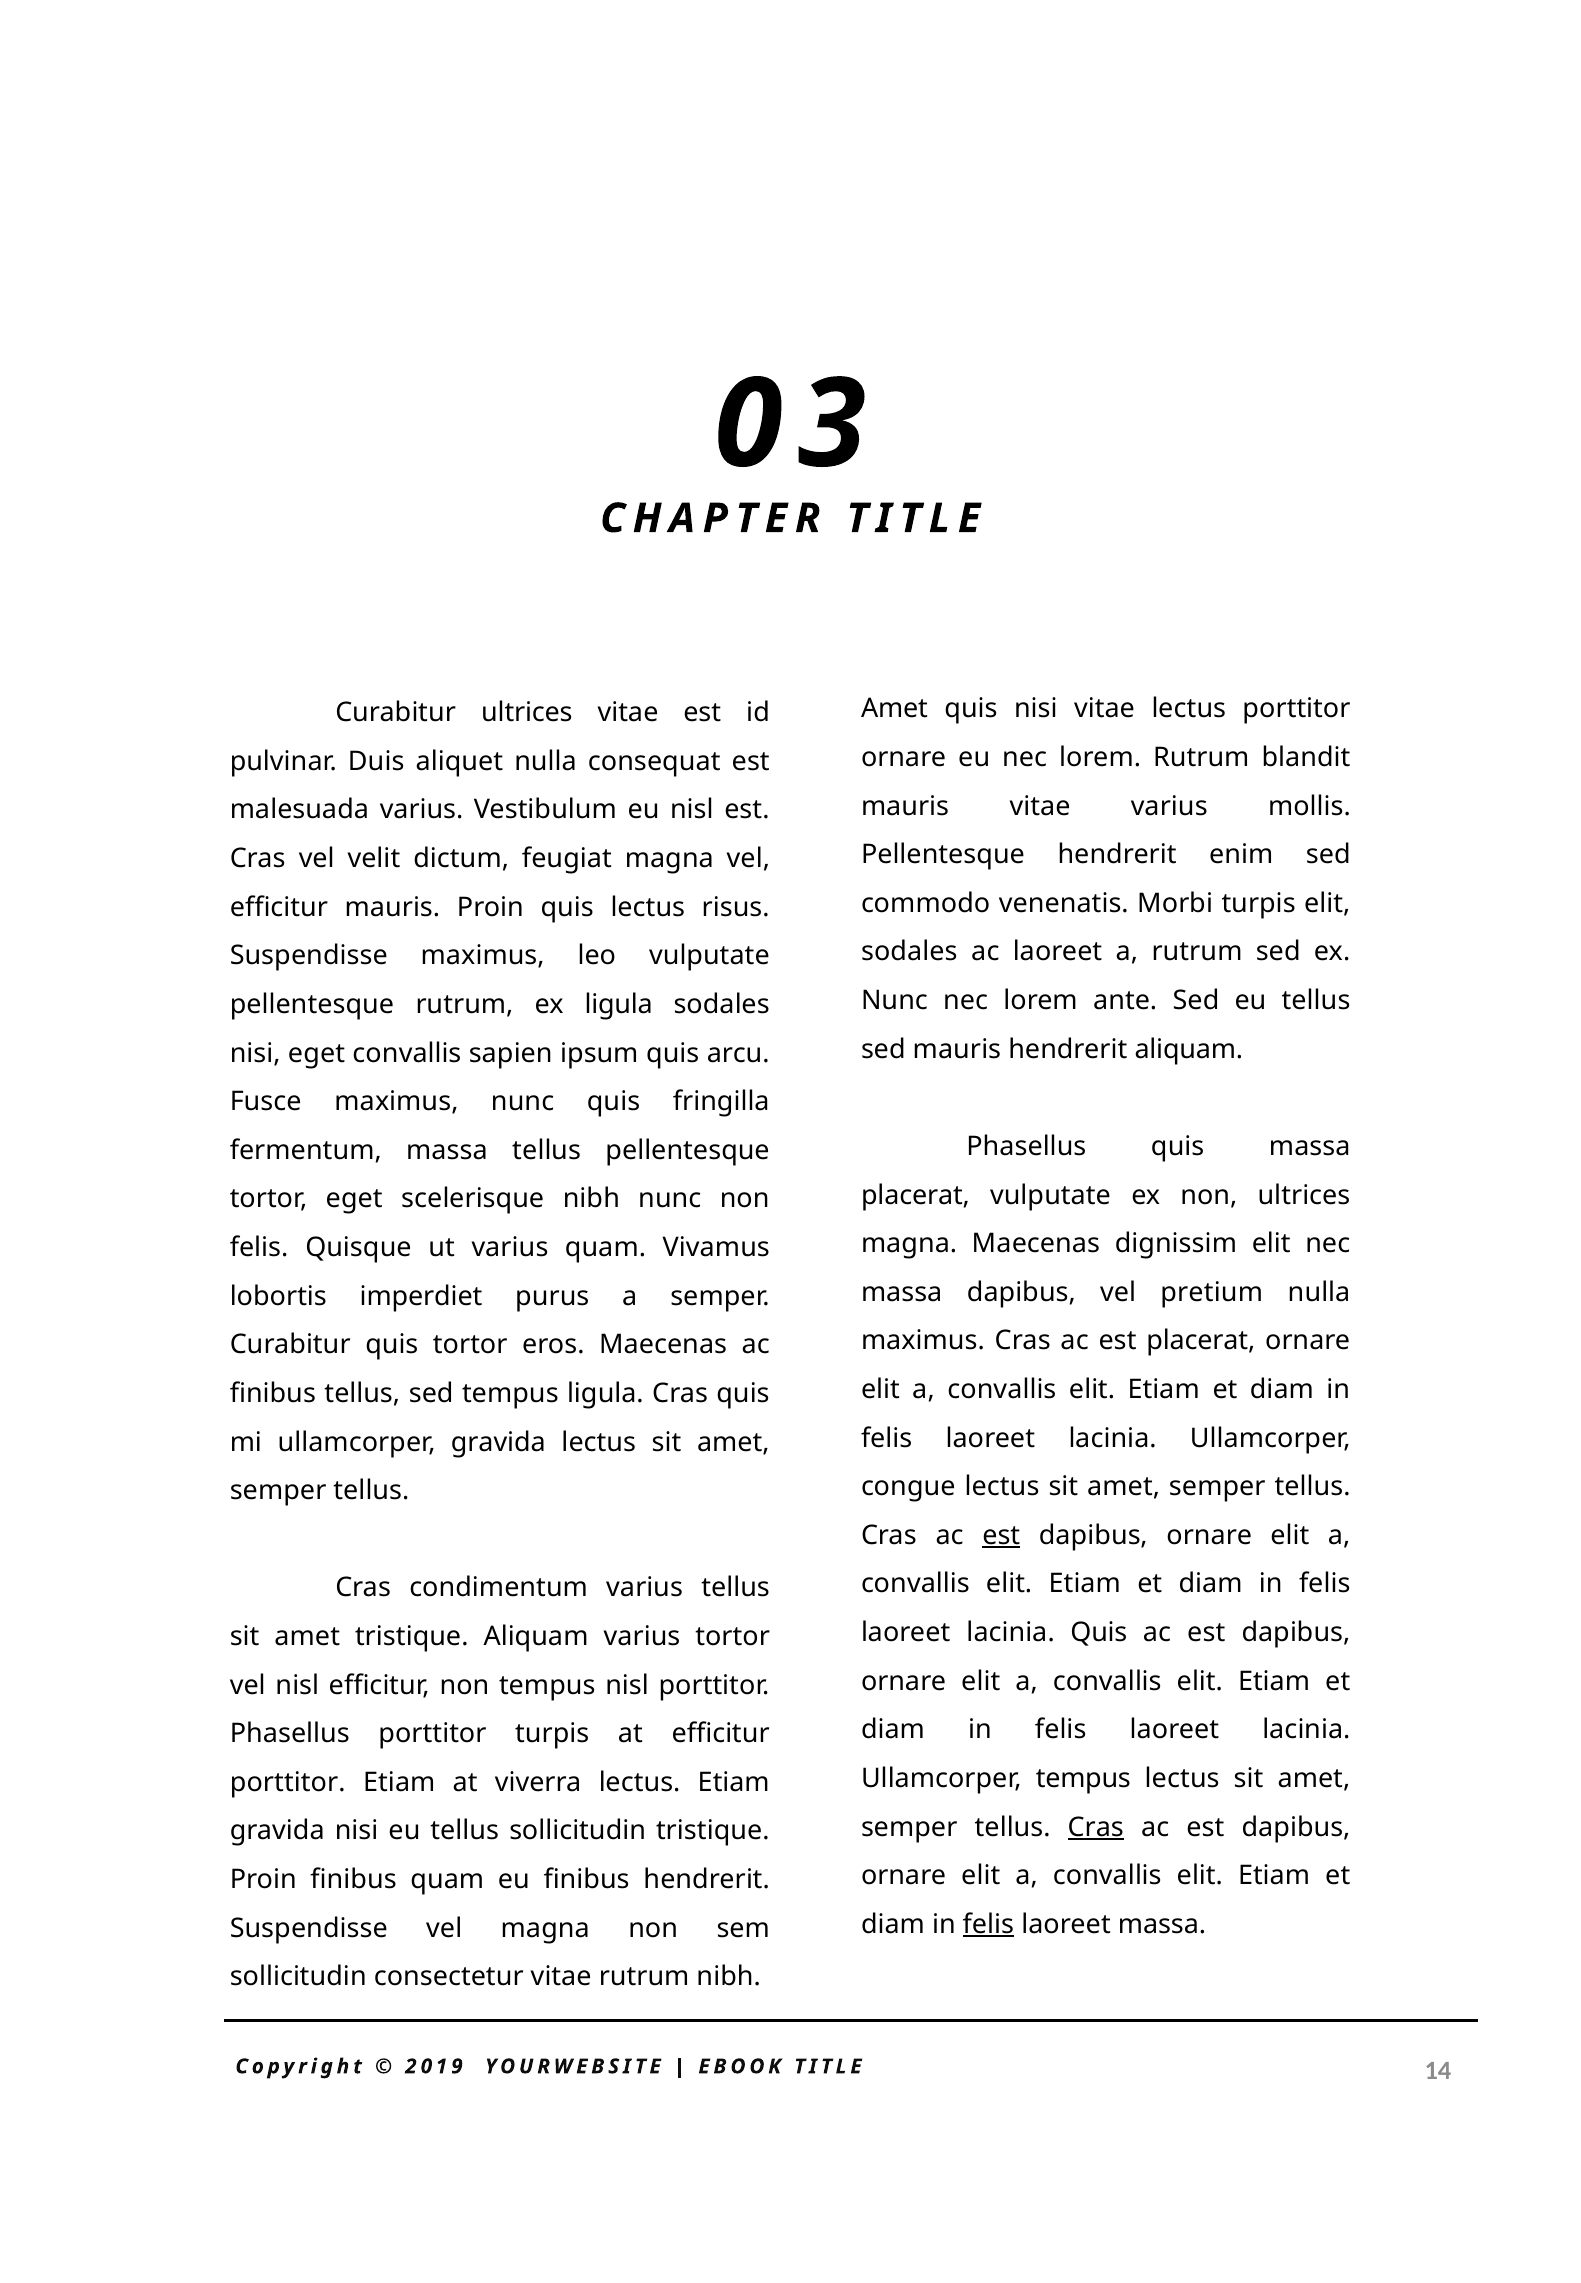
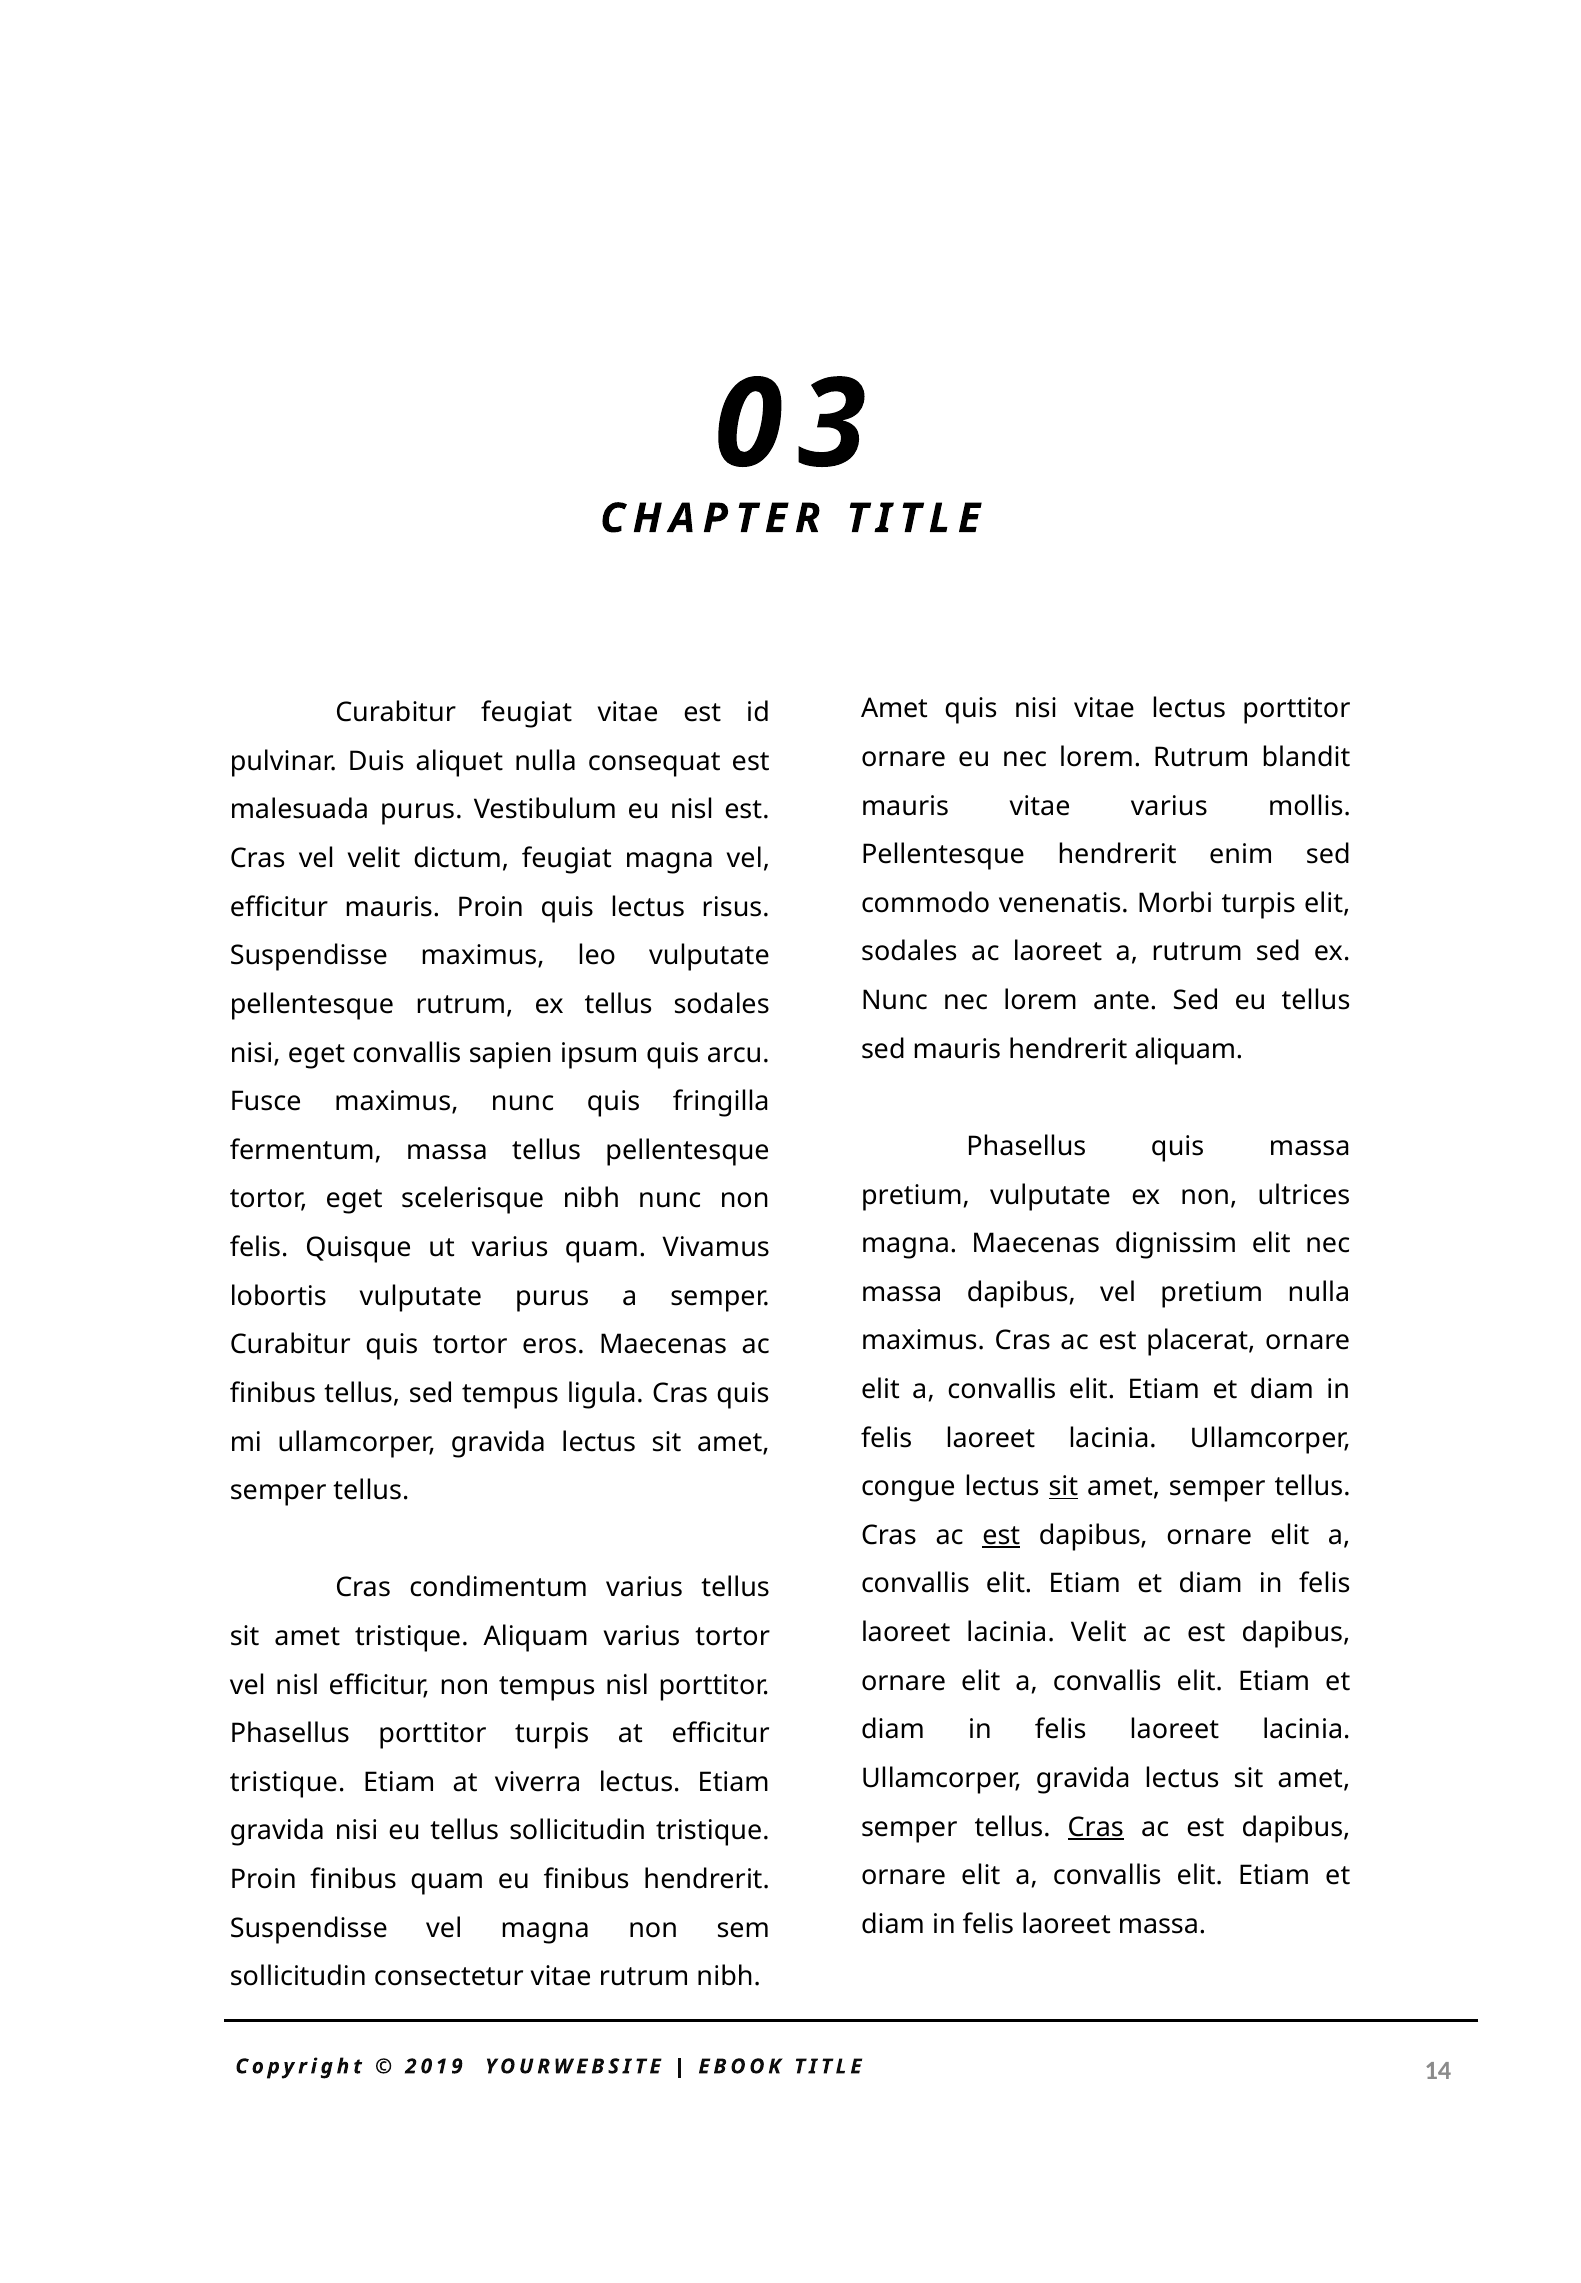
Curabitur ultrices: ultrices -> feugiat (527, 713)
malesuada varius: varius -> purus (421, 810)
ex ligula: ligula -> tellus (619, 1005)
placerat: placerat -> pretium (915, 1195)
lobortis imperdiet: imperdiet -> vulputate (421, 1297)
sit underline: none -> present (1063, 1487)
lacinia Quis: Quis -> Velit (1099, 1633)
tempus: tempus -> gravida (1083, 1779)
porttitor: porttitor -> tristique (288, 1783)
felis underline: present -> none (988, 1925)
